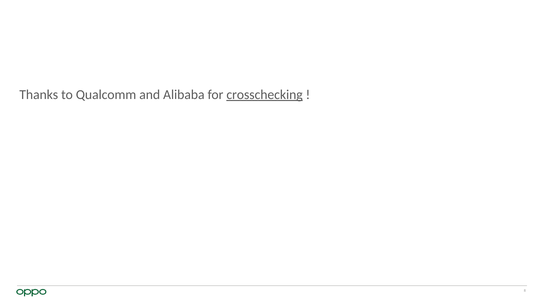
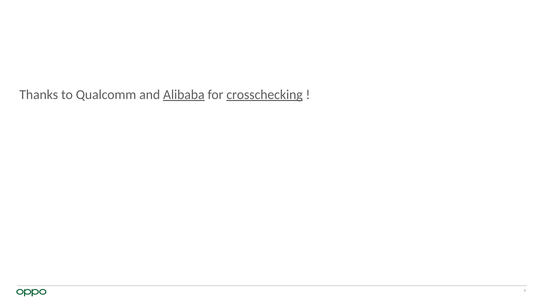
Alibaba underline: none -> present (184, 95)
